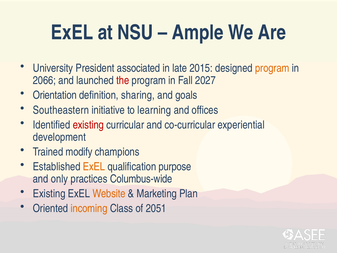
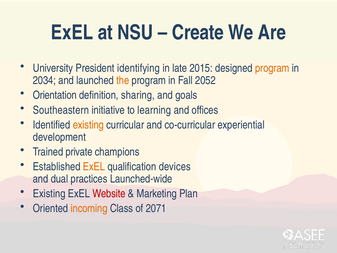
Ample: Ample -> Create (198, 33)
associated: associated -> identifying (138, 68)
2066: 2066 -> 2034 (44, 80)
the colour: red -> orange (123, 80)
2027: 2027 -> 2052 (205, 80)
existing colour: red -> orange (88, 125)
modify: modify -> private (79, 152)
purpose: purpose -> devices (175, 167)
only: only -> dual (59, 179)
Columbus-wide: Columbus-wide -> Launched-wide (141, 179)
Website colour: orange -> red (109, 193)
2051: 2051 -> 2071 (156, 208)
